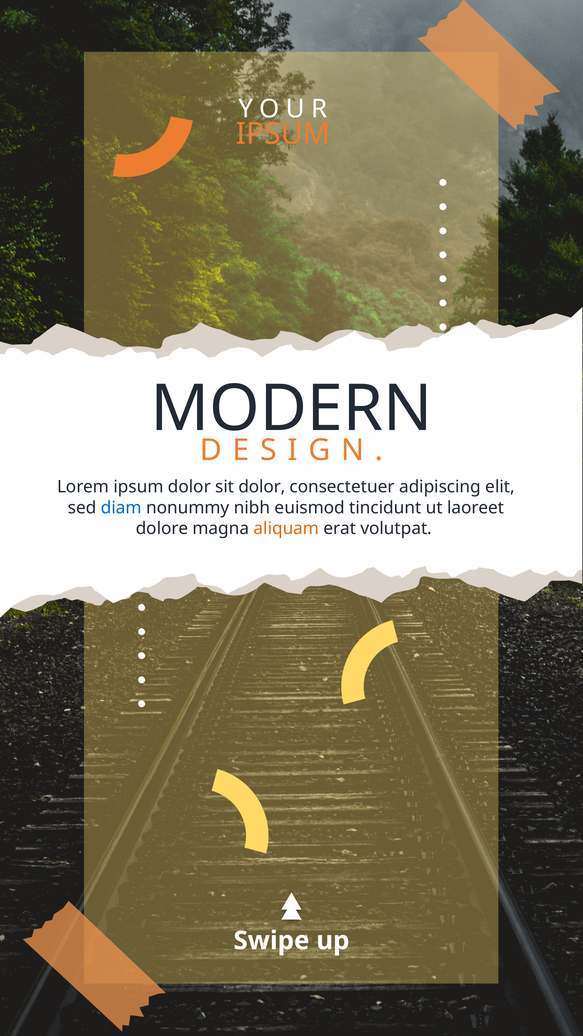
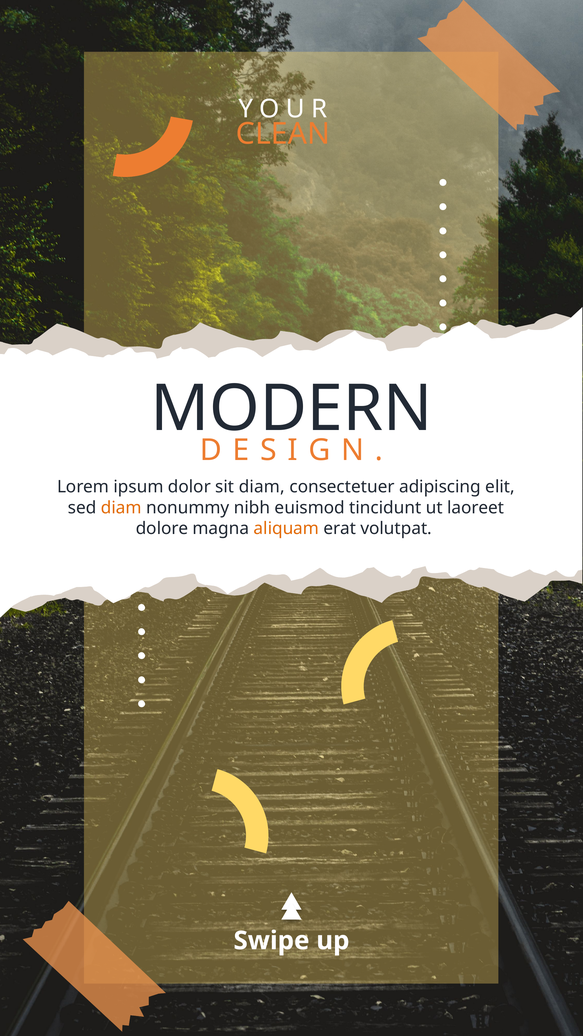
IPSUM: IPSUM -> CLEAN (283, 134)
sit dolor: dolor -> diam (262, 487)
diam colour: blue -> orange (121, 508)
